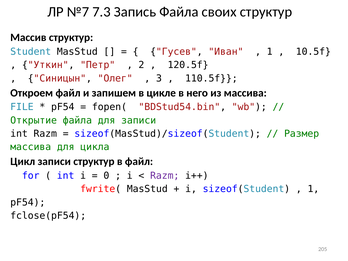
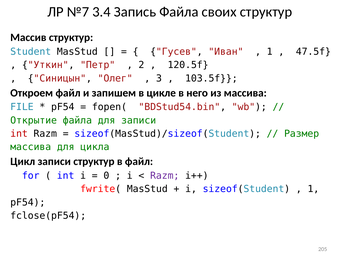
7.3: 7.3 -> 3.4 (102, 12)
10.5f: 10.5f -> 47.5f (313, 52)
110.5f: 110.5f -> 103.5f (211, 78)
int colour: black -> red (19, 134)
